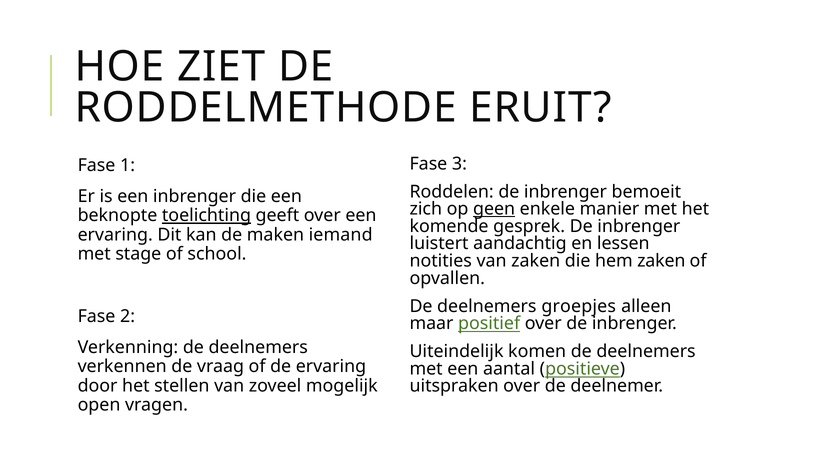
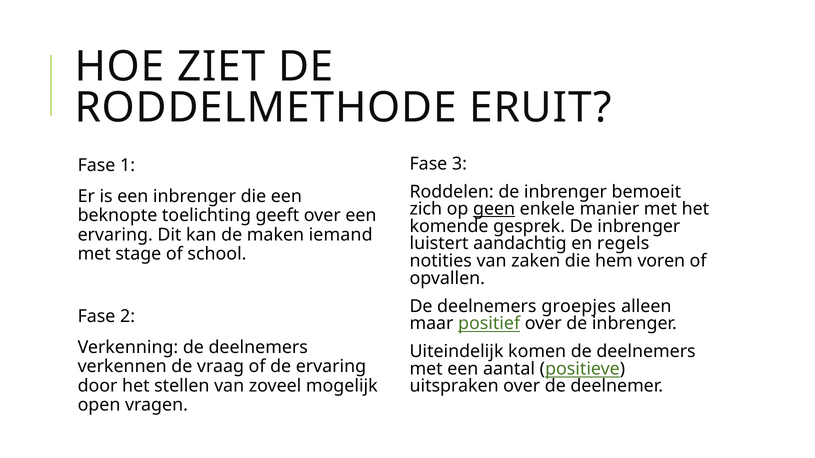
toelichting underline: present -> none (206, 216)
lessen: lessen -> regels (623, 244)
hem zaken: zaken -> voren (661, 261)
